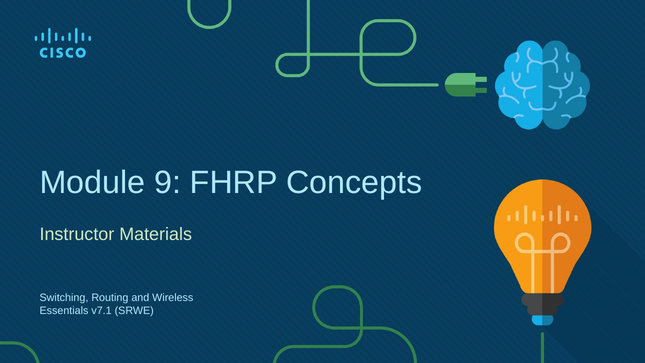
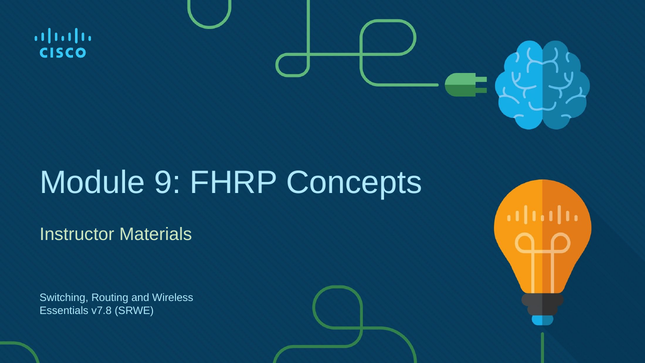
v7.1: v7.1 -> v7.8 (102, 310)
